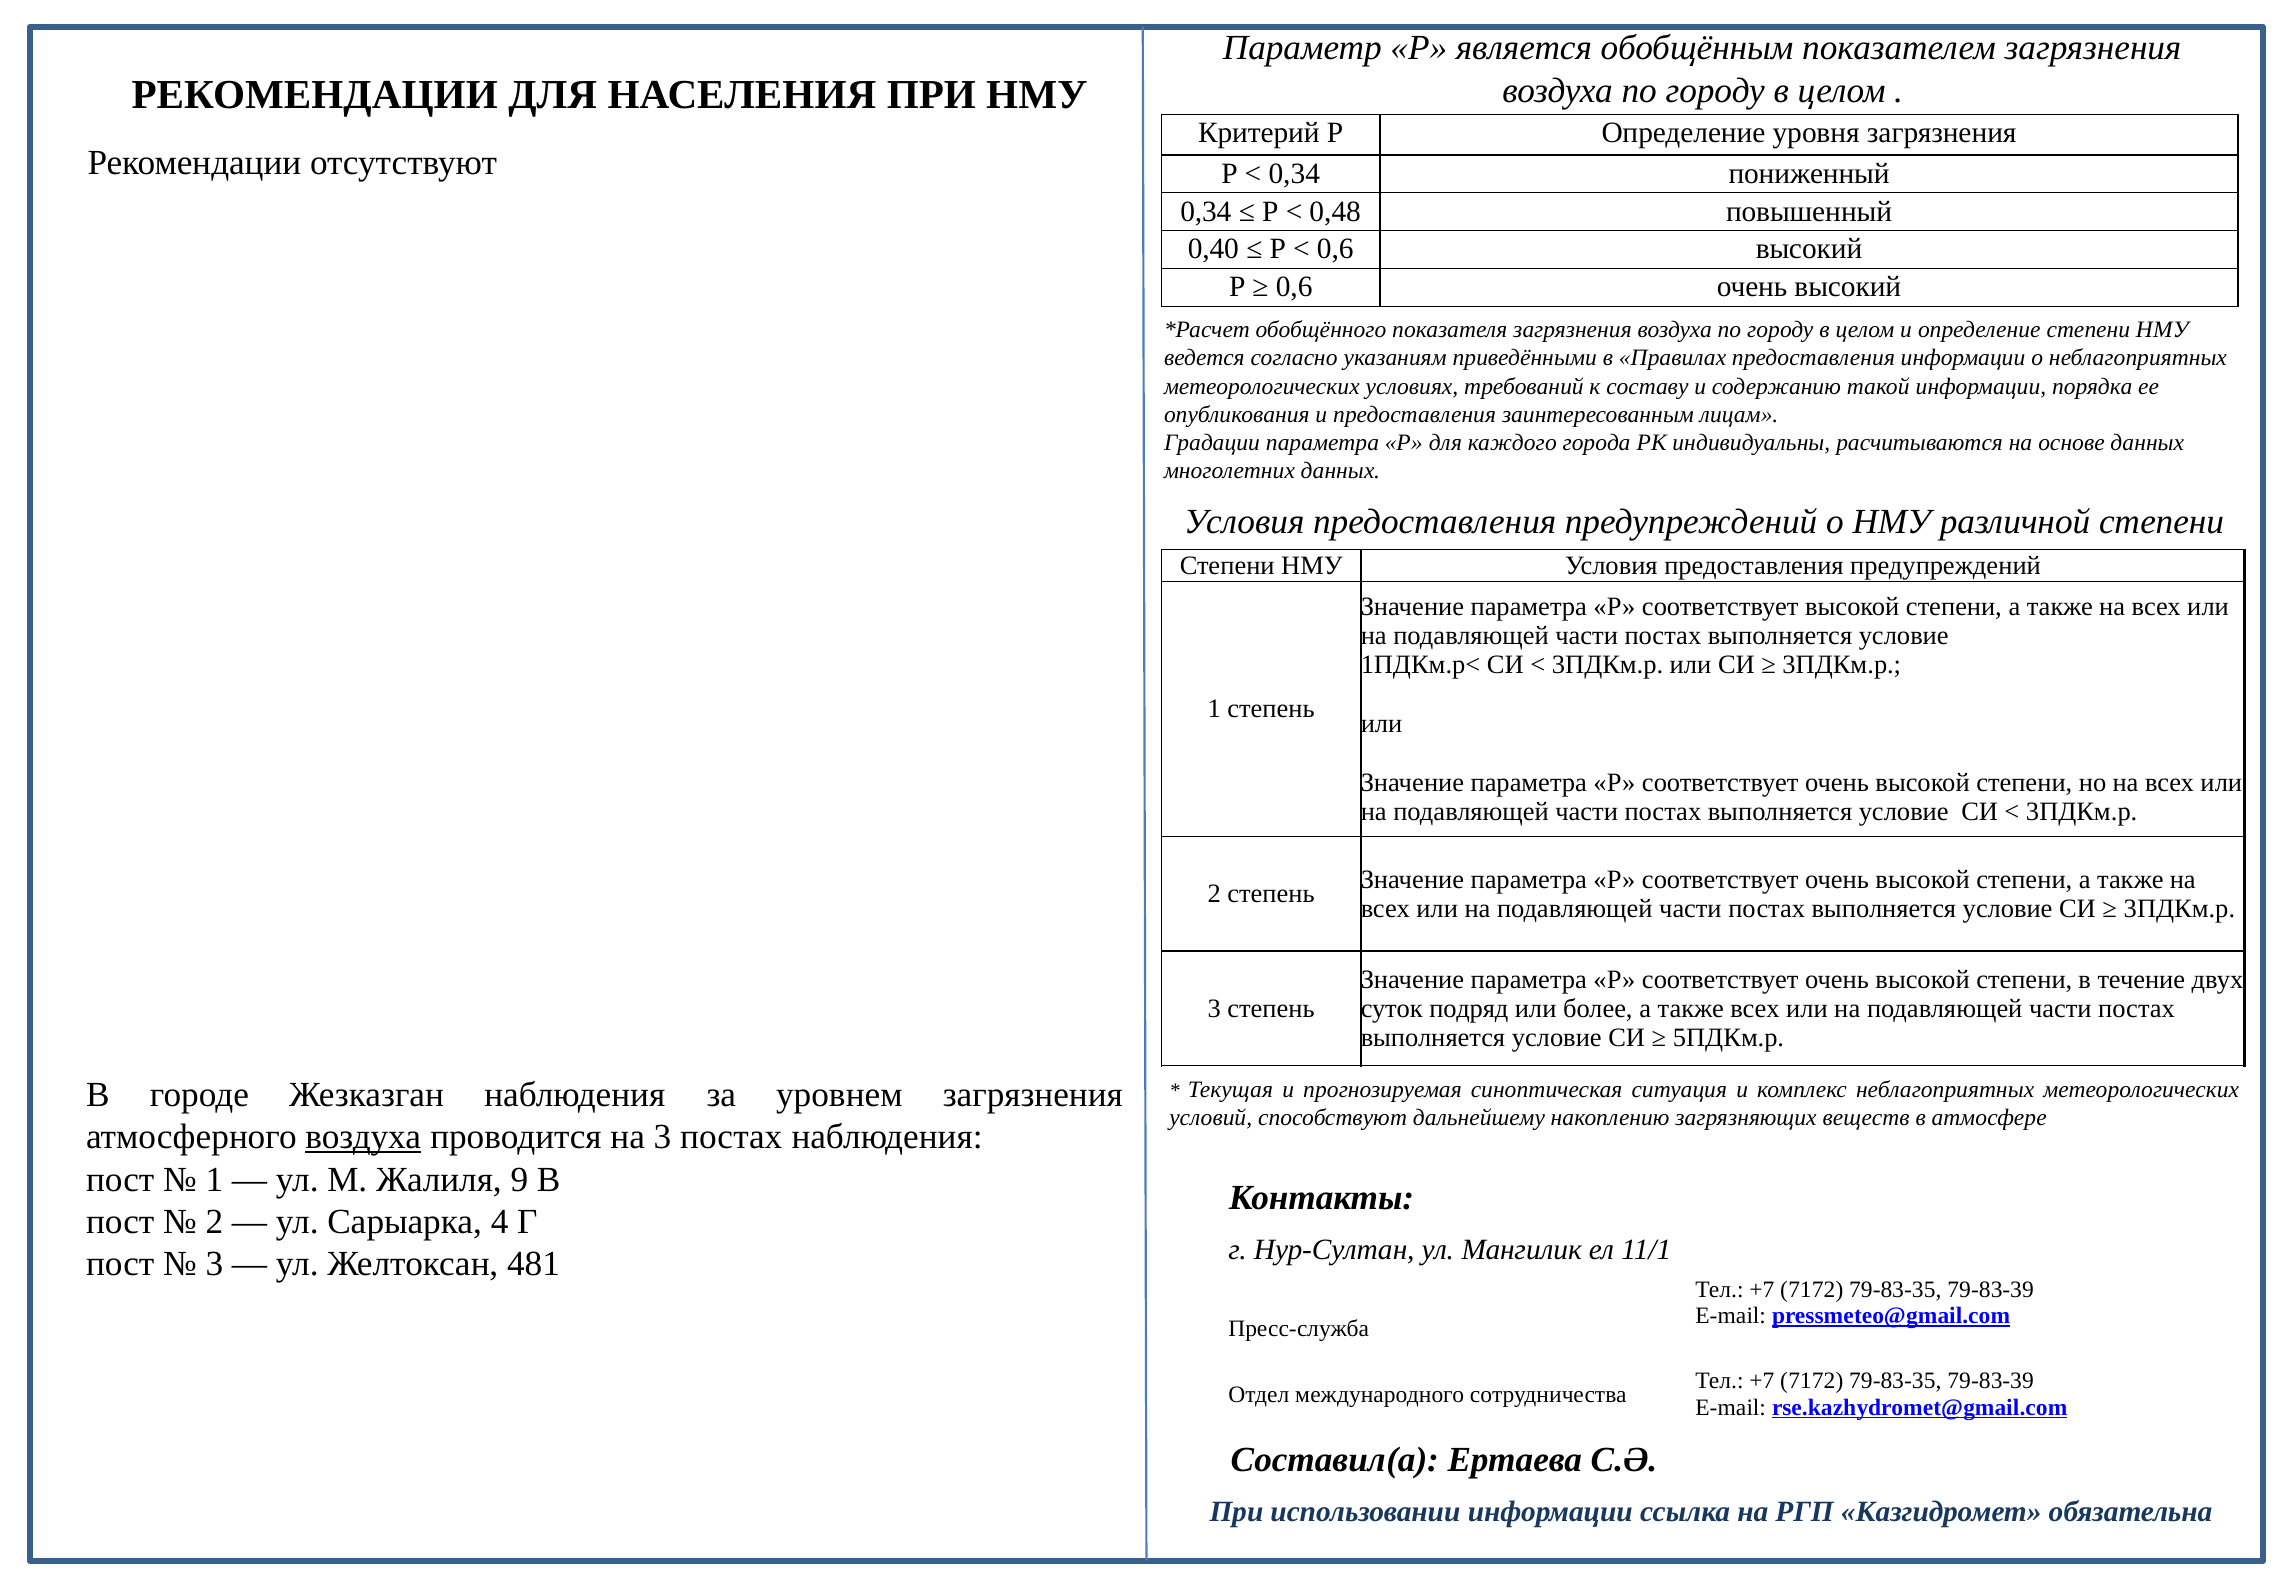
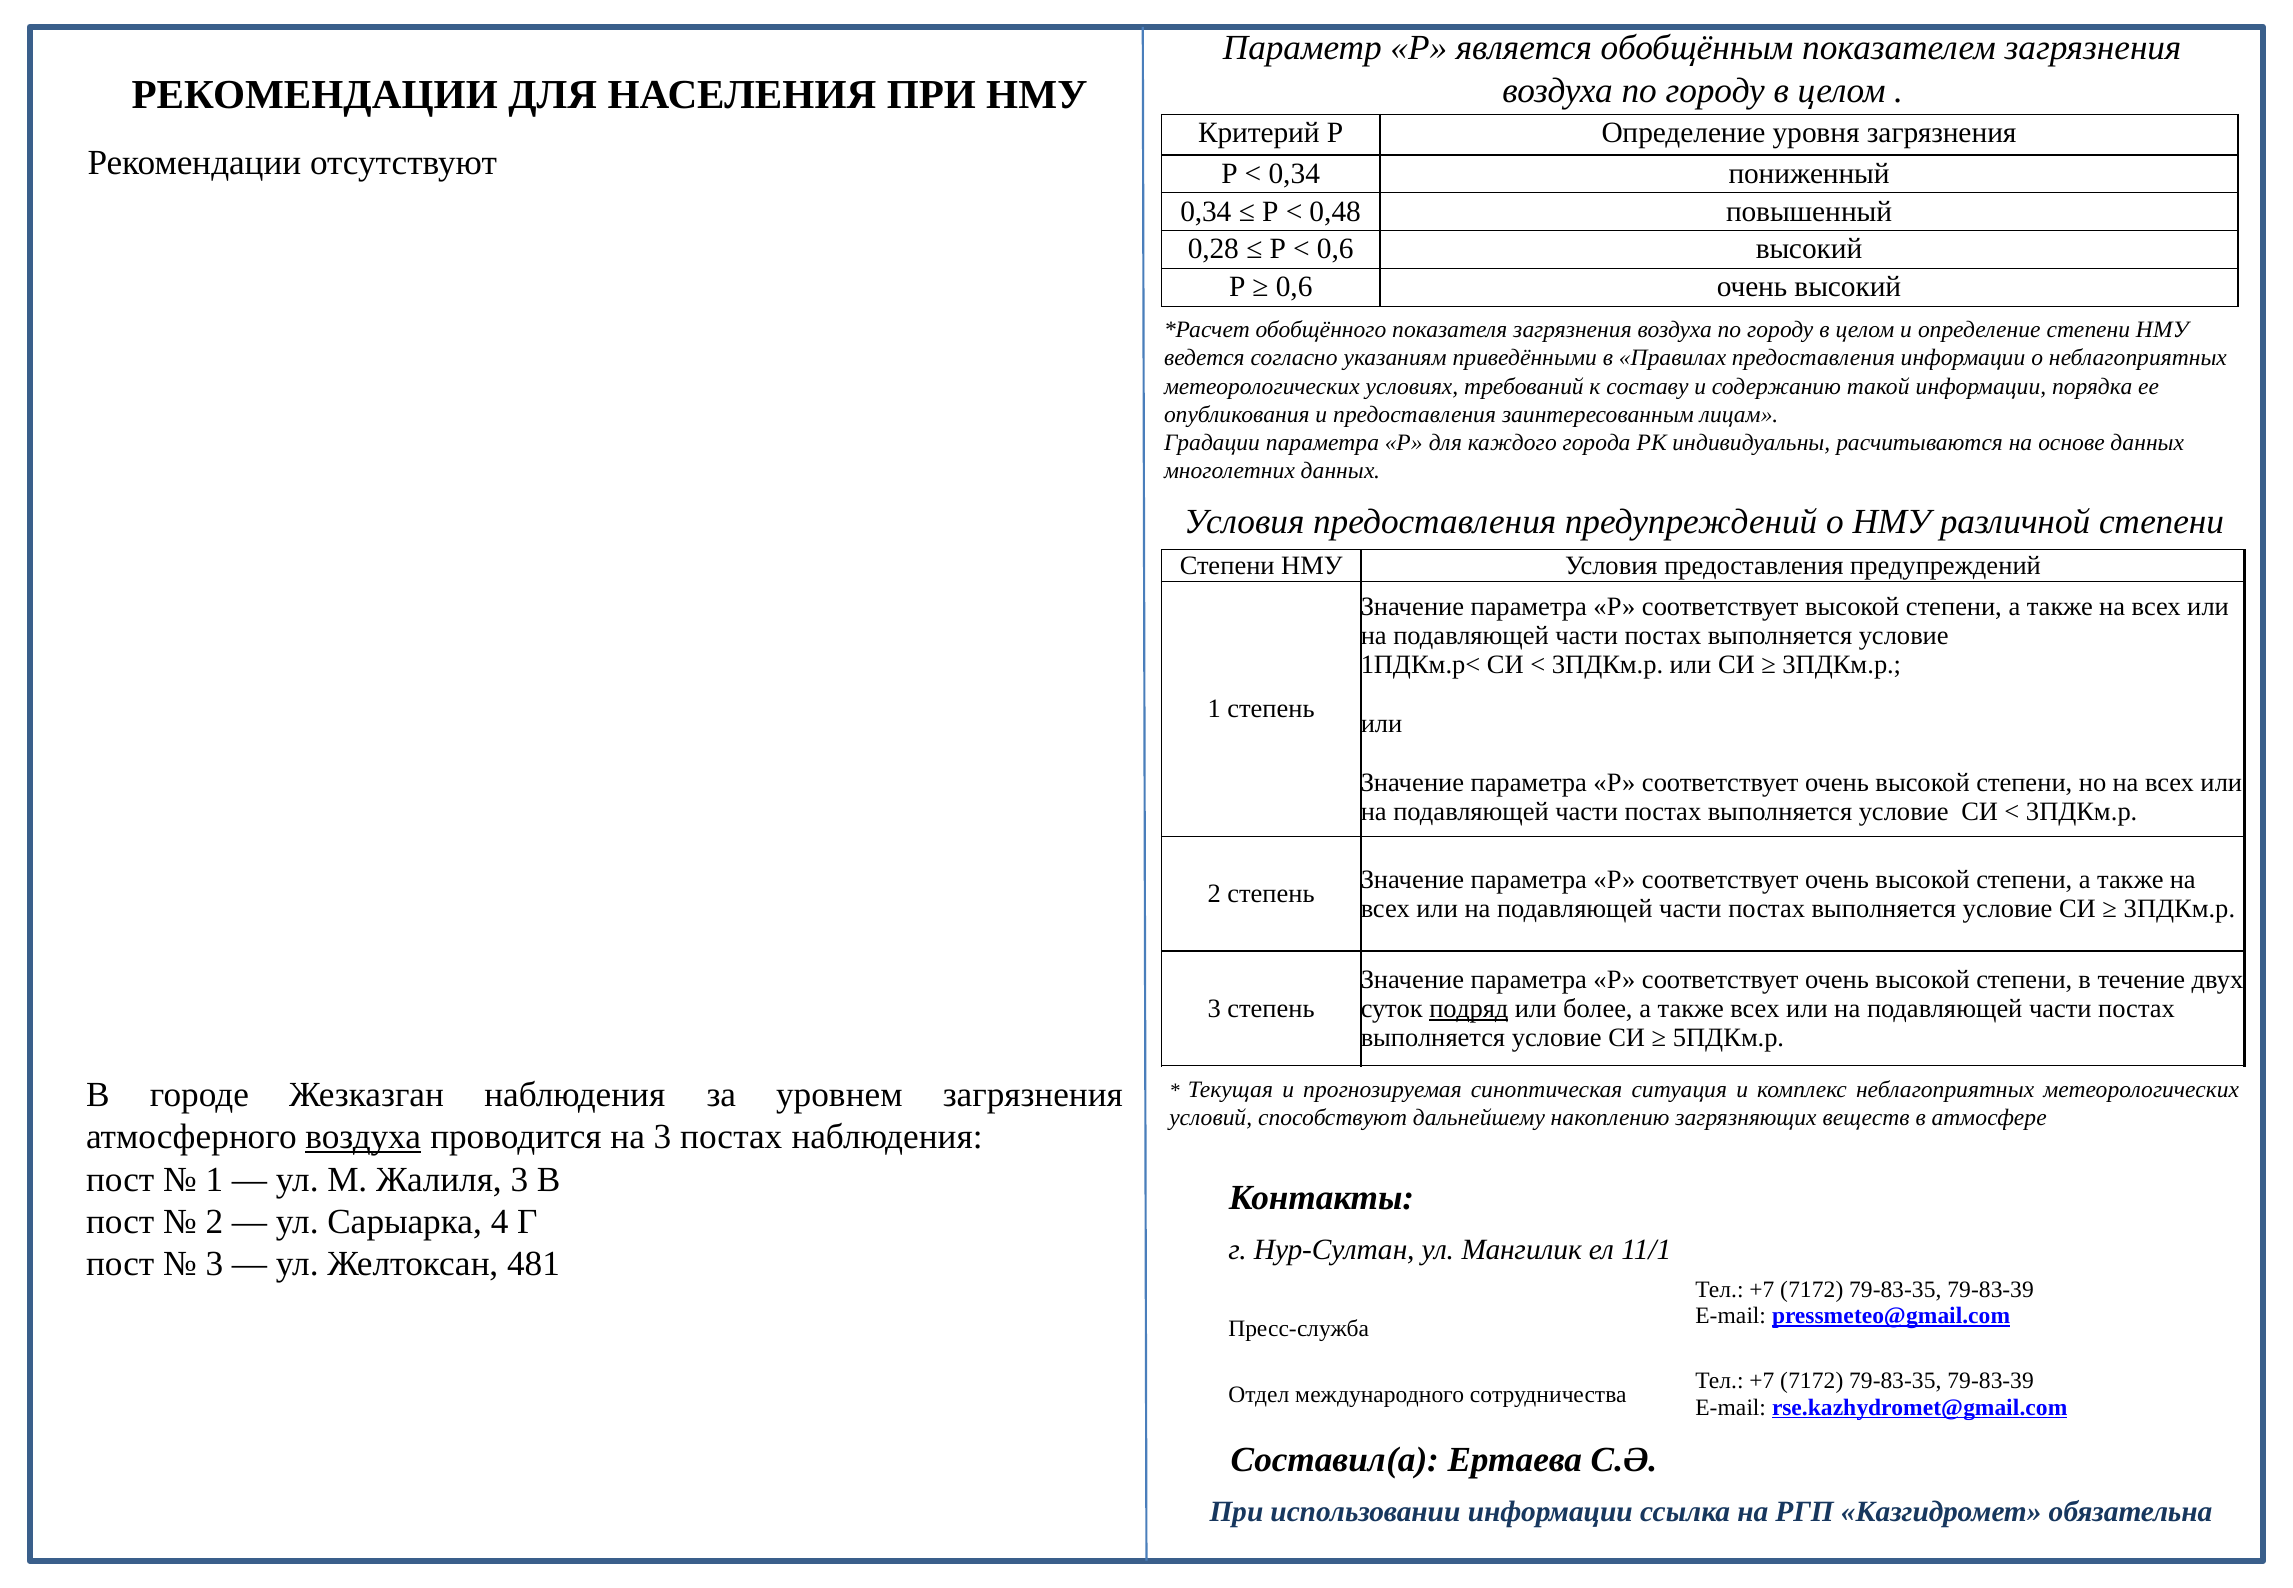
0,40: 0,40 -> 0,28 (1213, 249)
подряд underline: none -> present (1469, 1008)
Жалиля 9: 9 -> 3 (519, 1179)
